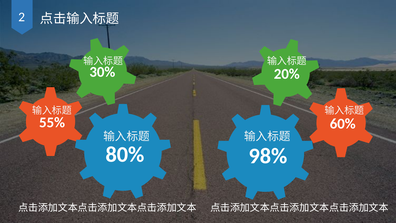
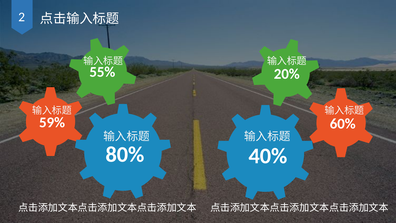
30%: 30% -> 55% (102, 72)
55%: 55% -> 59% (52, 122)
98%: 98% -> 40% (268, 156)
